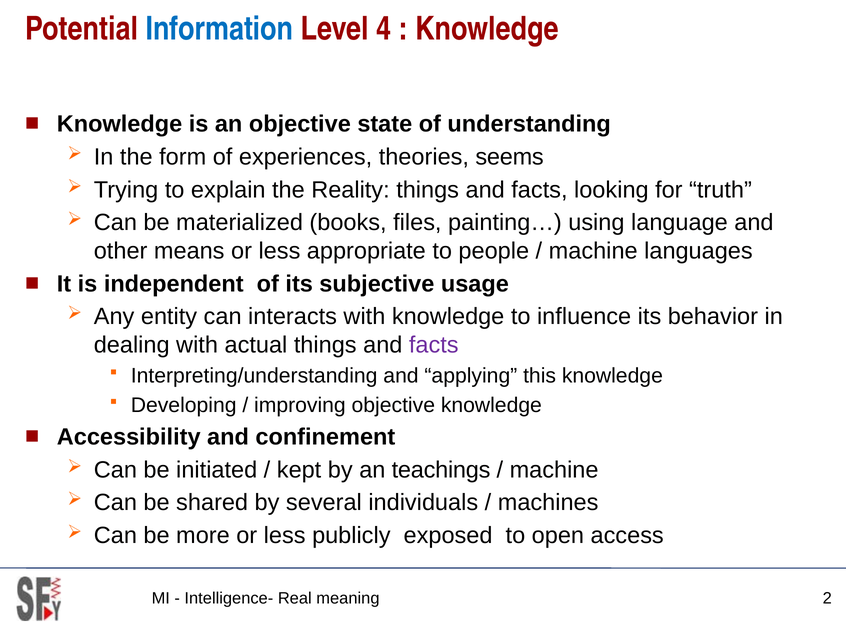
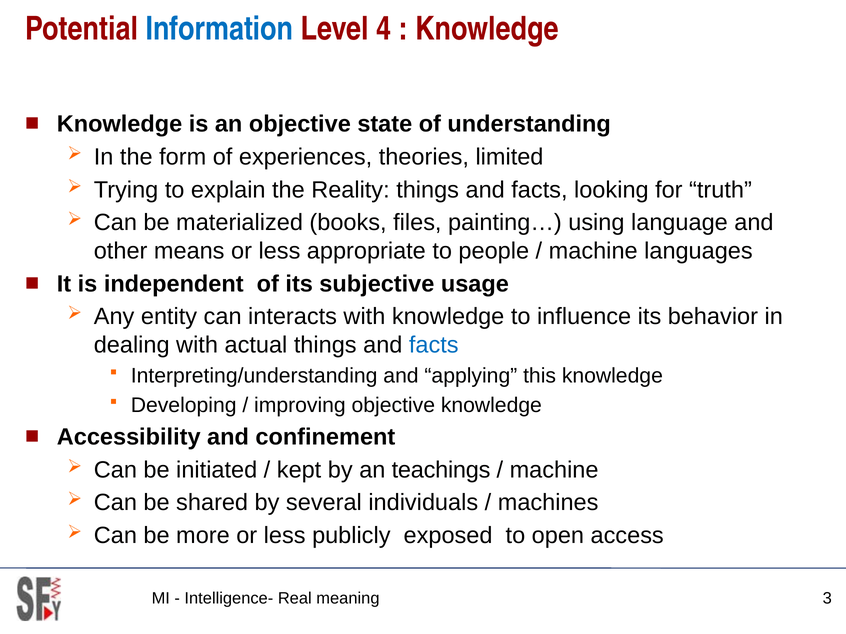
seems: seems -> limited (509, 157)
facts colour: purple -> blue (434, 345)
2: 2 -> 3 (827, 599)
